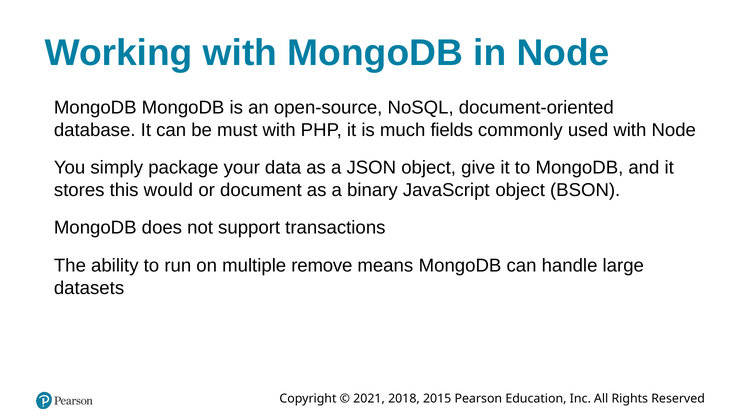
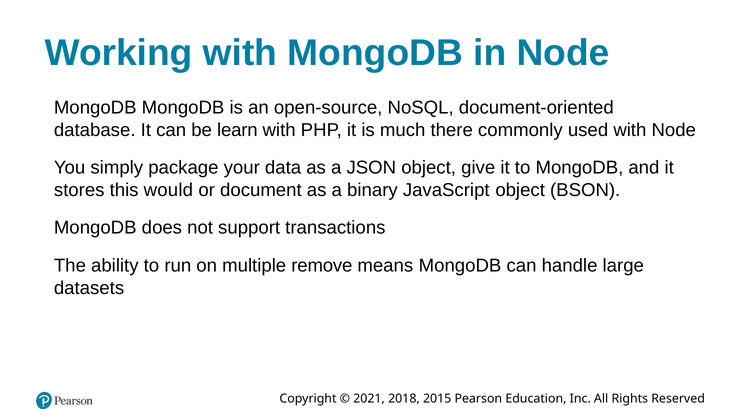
must: must -> learn (237, 130)
fields: fields -> there (452, 130)
